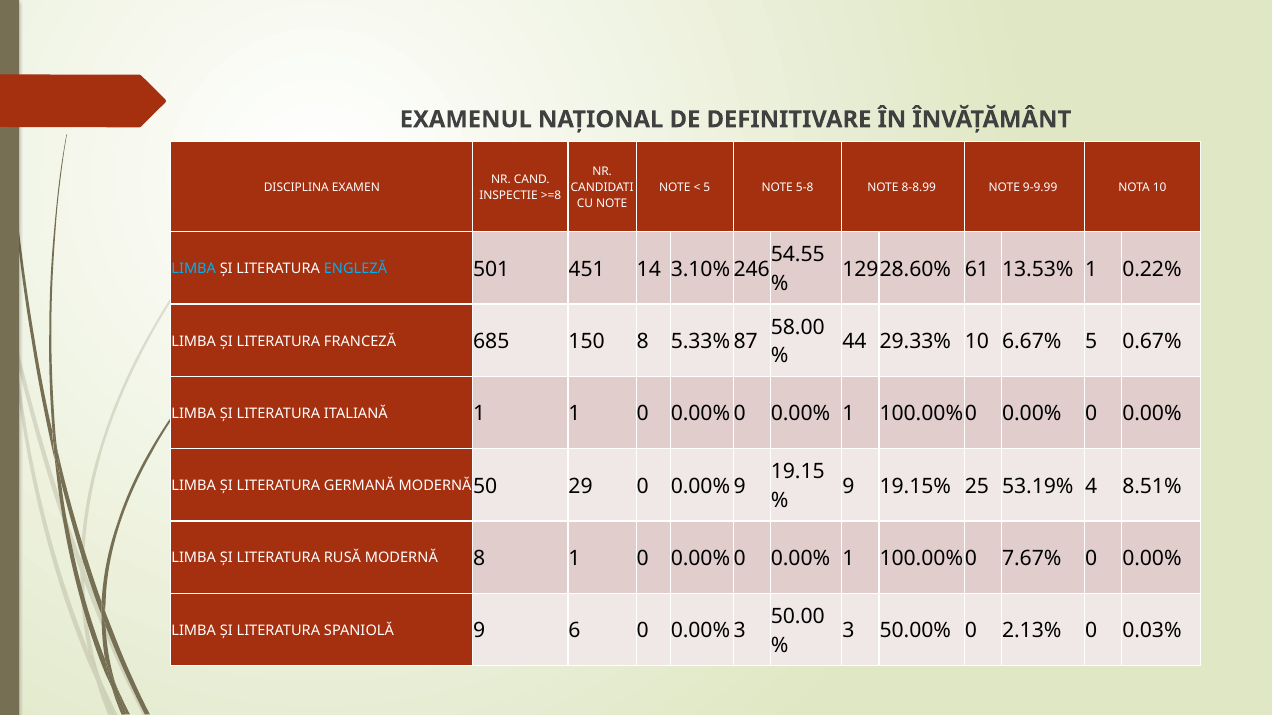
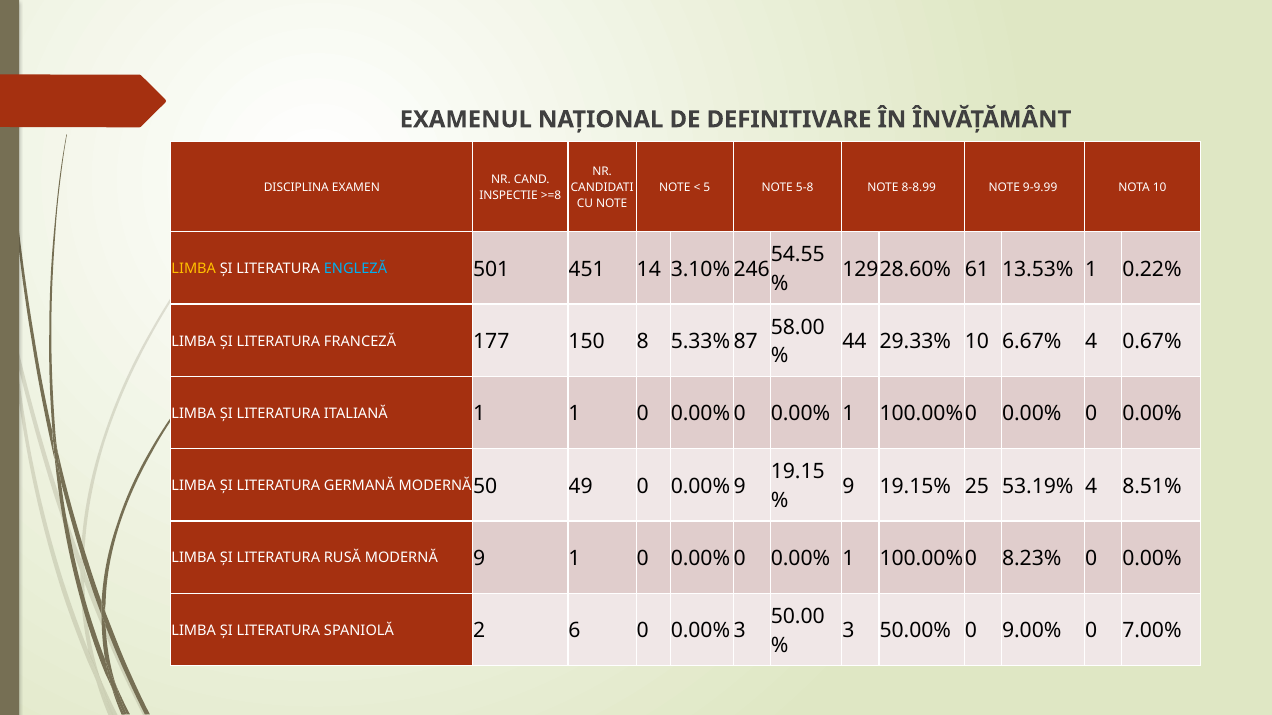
LIMBA colour: light blue -> yellow (194, 269)
6.67% 5: 5 -> 4 (1091, 342)
685: 685 -> 177 (491, 342)
29: 29 -> 49 (581, 487)
MODERNĂ 8: 8 -> 9 (479, 559)
7.67%: 7.67% -> 8.23% (1032, 559)
2.13%: 2.13% -> 9.00% (1032, 631)
0.03%: 0.03% -> 7.00% (1152, 631)
SPANIOLĂ 9: 9 -> 2 (479, 631)
